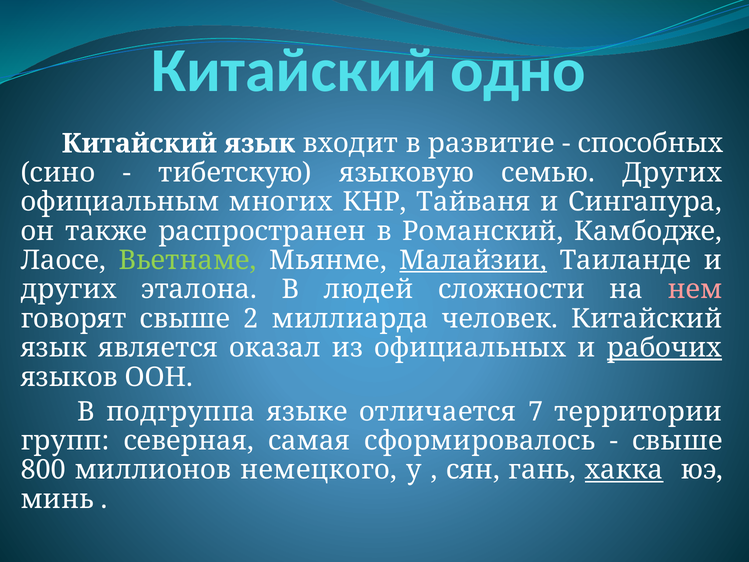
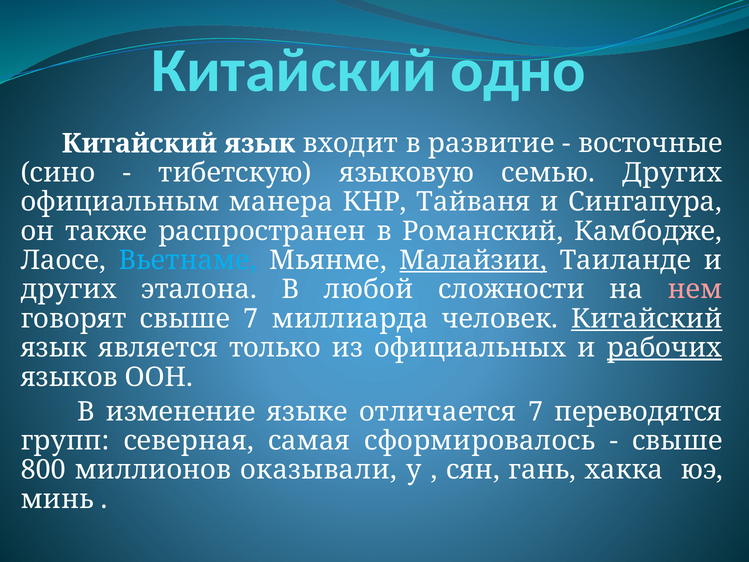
способных: способных -> восточные (650, 143)
многих: многих -> манера (281, 202)
Вьетнаме colour: light green -> light blue (188, 260)
людей: людей -> любой (369, 289)
свыше 2: 2 -> 7 (251, 319)
Китайский underline: none -> present (647, 319)
оказал: оказал -> только (275, 348)
подгруппа: подгруппа -> изменение (181, 411)
территории: территории -> переводятся (638, 411)
немецкого: немецкого -> оказывали (319, 470)
хакка underline: present -> none (624, 470)
